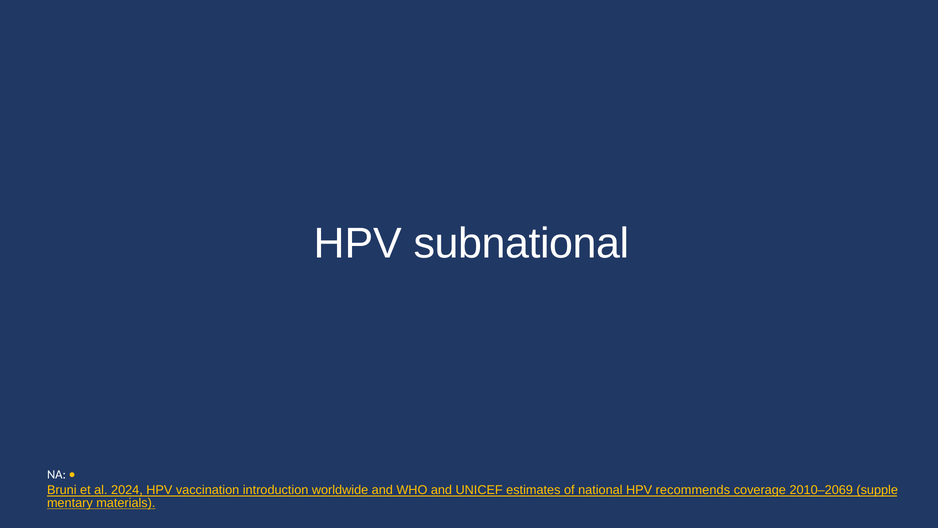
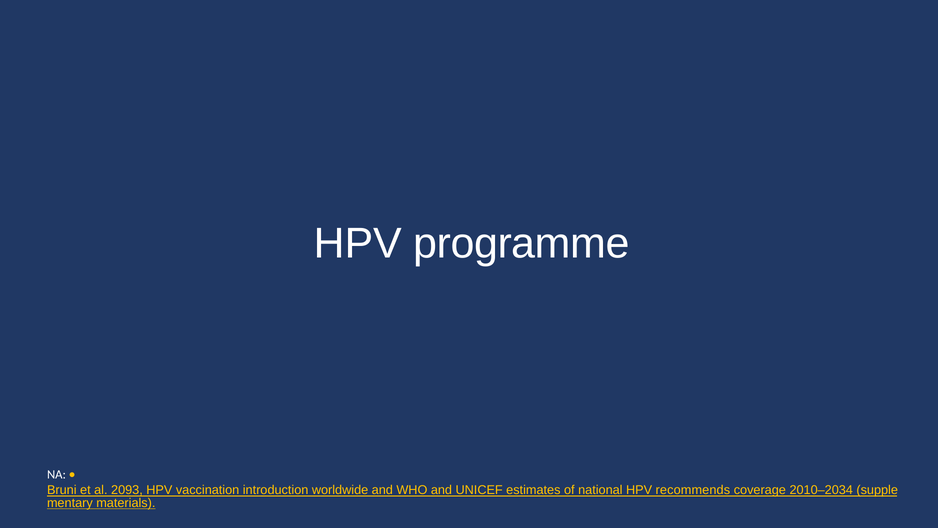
subnational: subnational -> programme (521, 243)
2024: 2024 -> 2093 (127, 490)
2010–2069: 2010–2069 -> 2010–2034 (821, 490)
